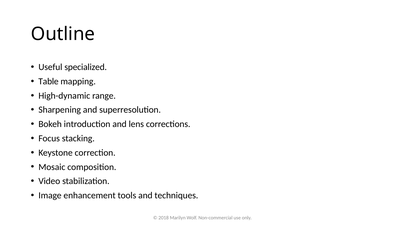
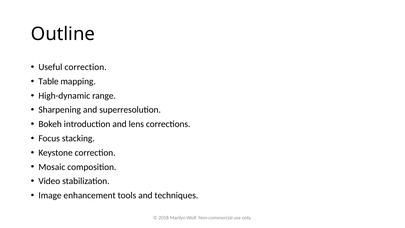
Useful specialized: specialized -> correction (86, 67)
